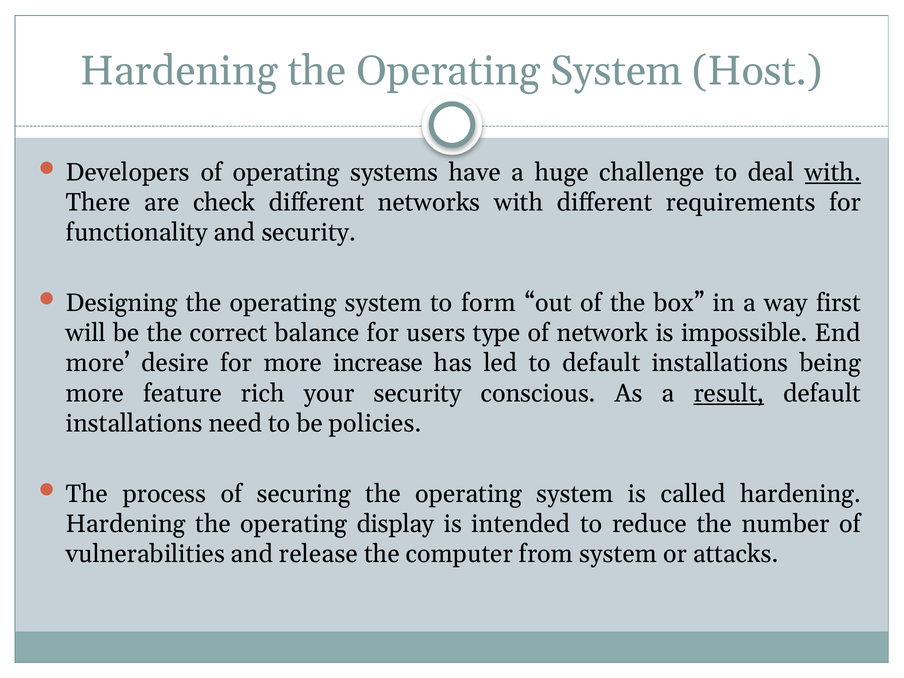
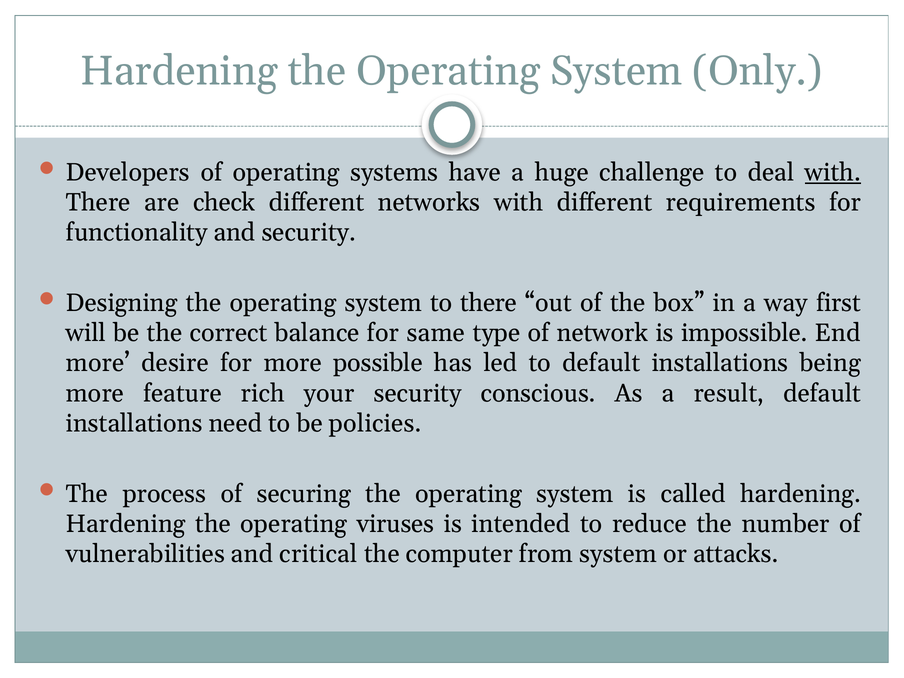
Host: Host -> Only (757, 71)
to form: form -> there (489, 303)
users: users -> same (436, 333)
increase: increase -> possible (378, 363)
result underline: present -> none (729, 393)
display: display -> viruses (395, 524)
release: release -> critical (318, 554)
